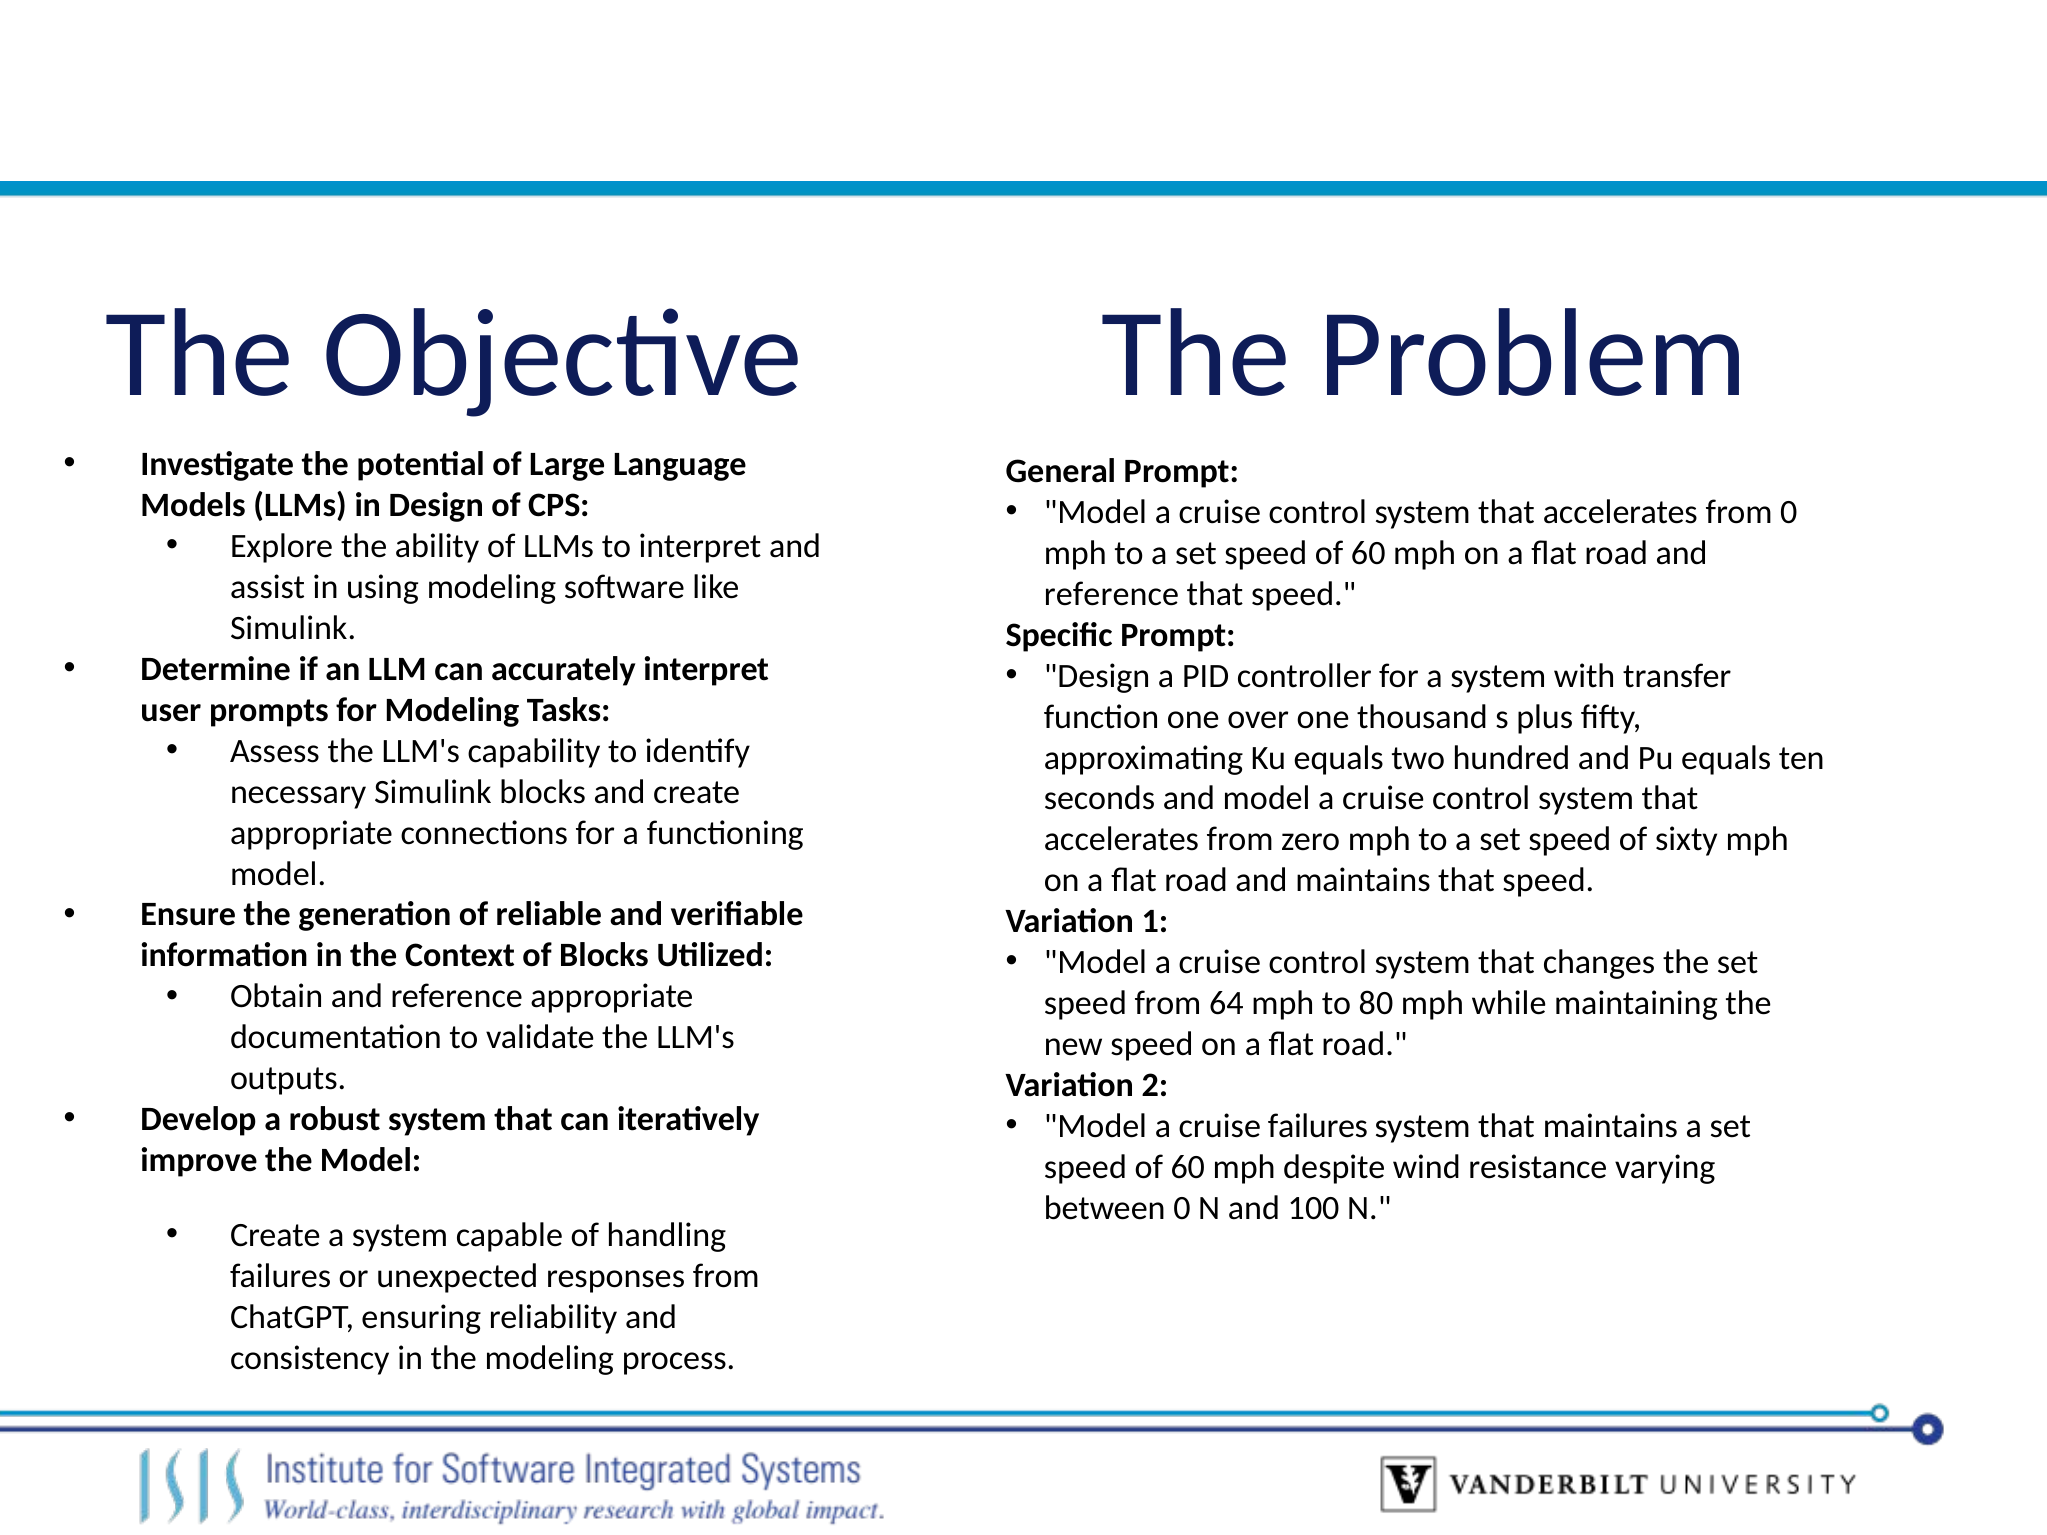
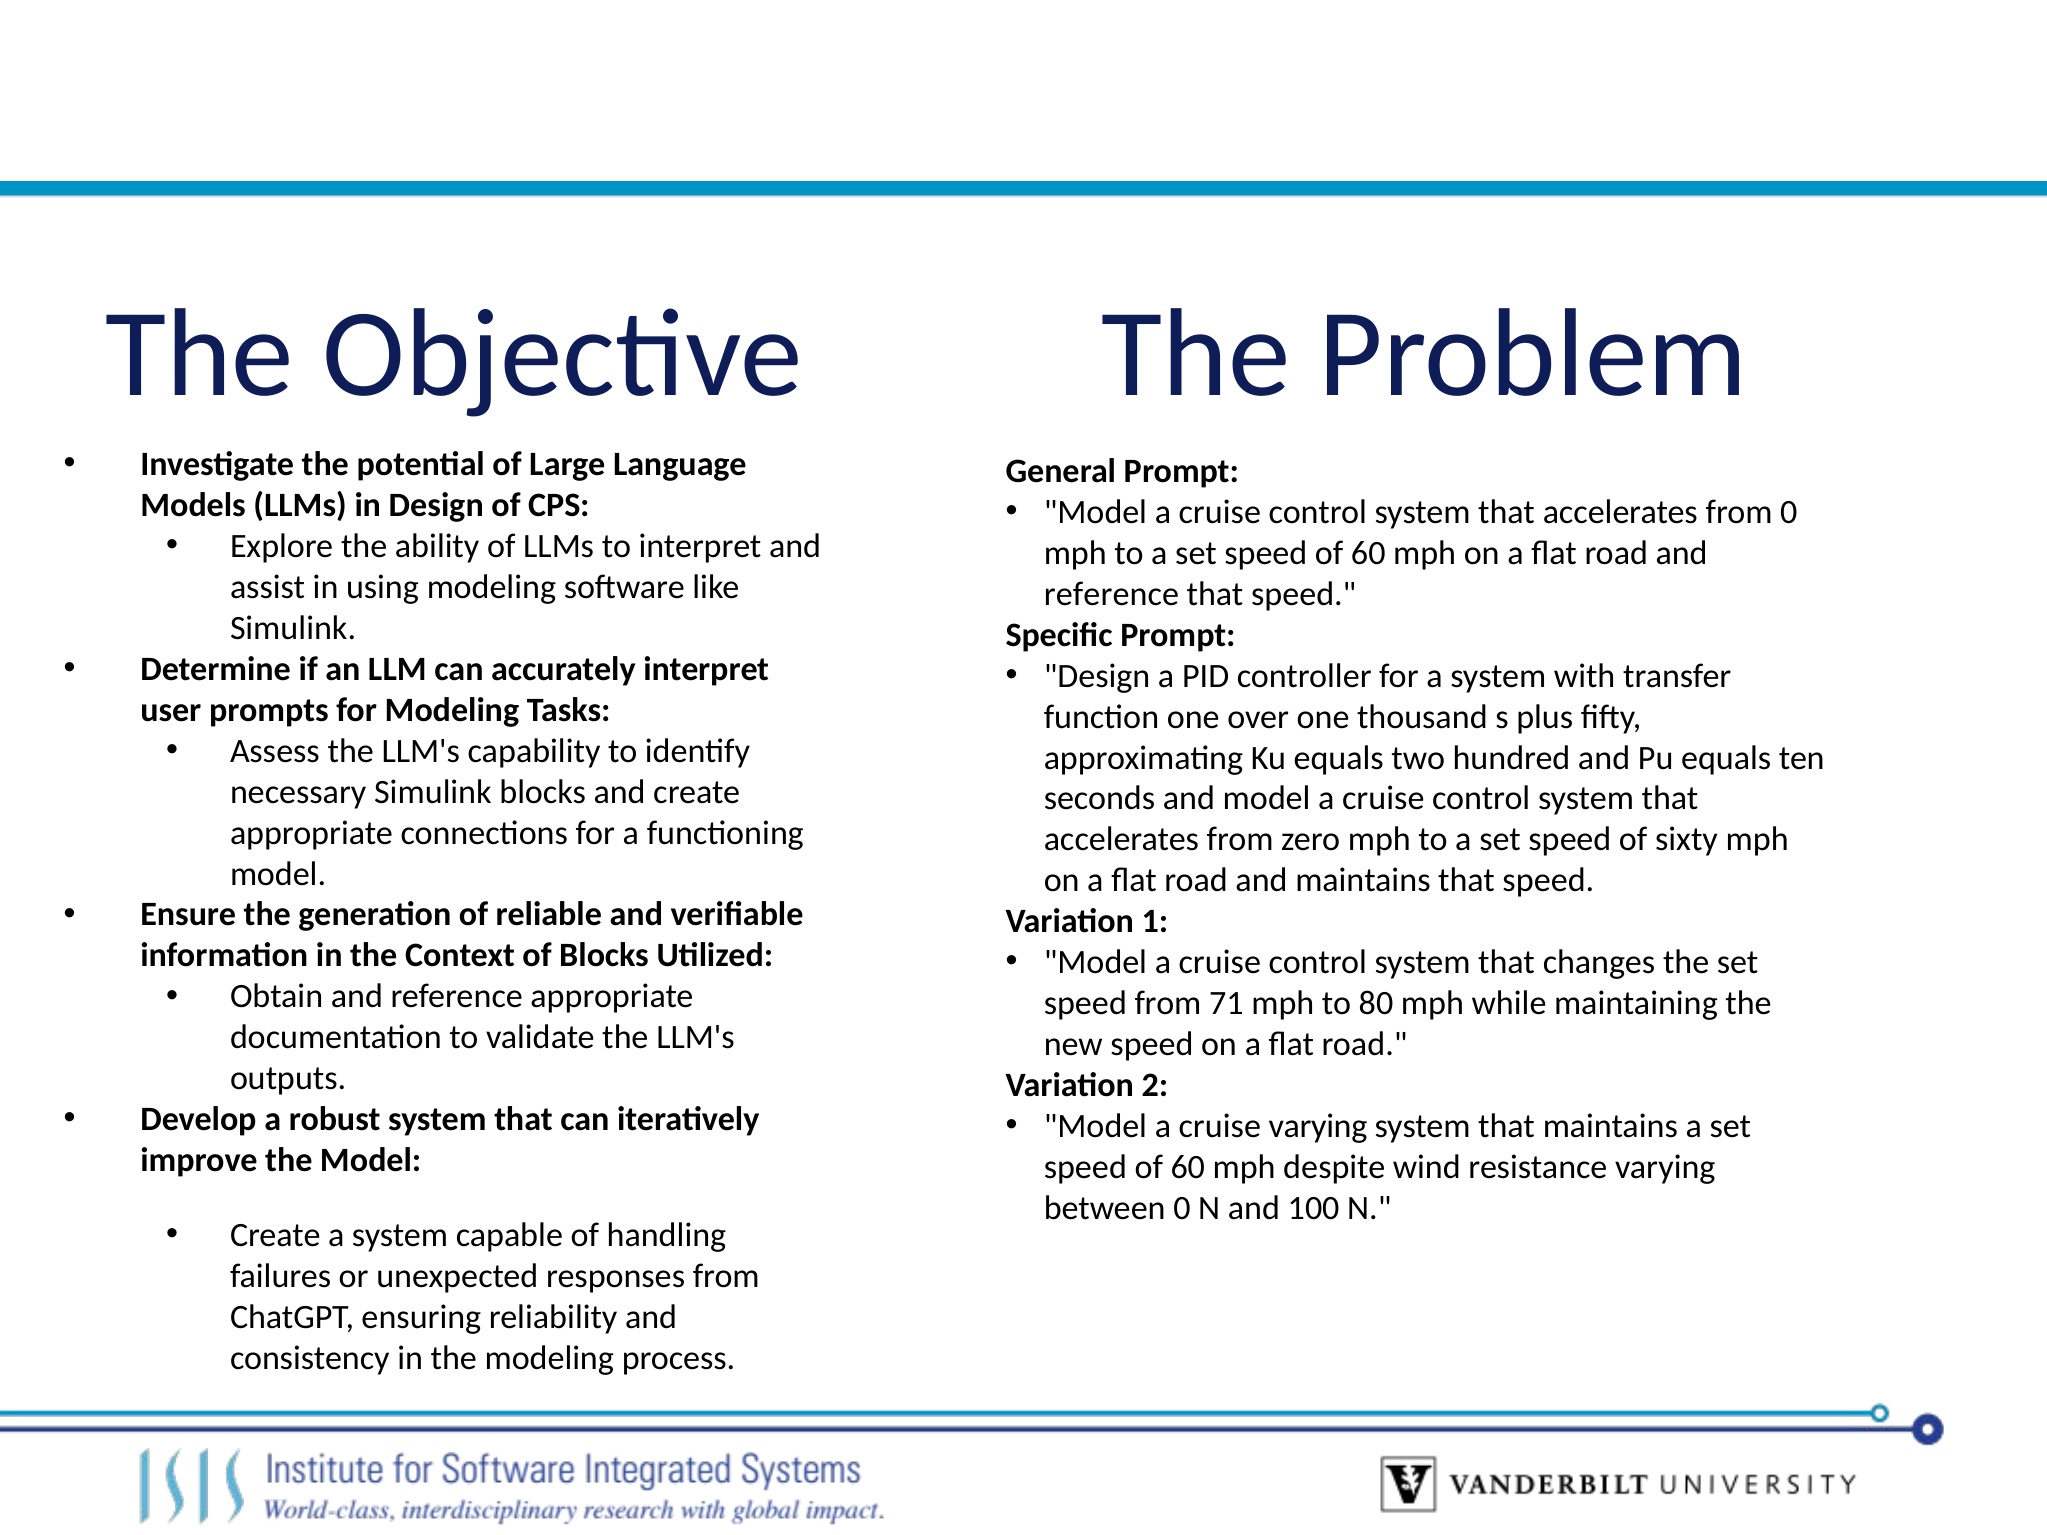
64: 64 -> 71 (1226, 1004)
cruise failures: failures -> varying (1318, 1126)
